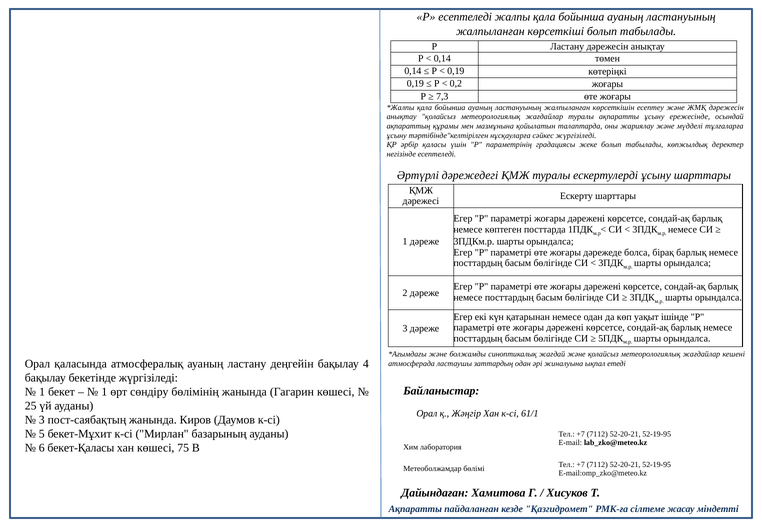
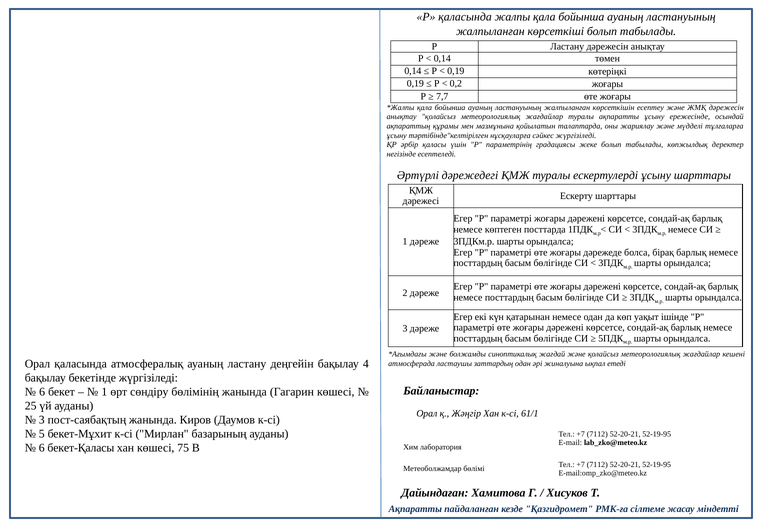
Р есептеледі: есептеледі -> қаласында (465, 17)
7,3: 7,3 -> 7,7 (442, 96)
1: 1 -> 6 (42, 392)
